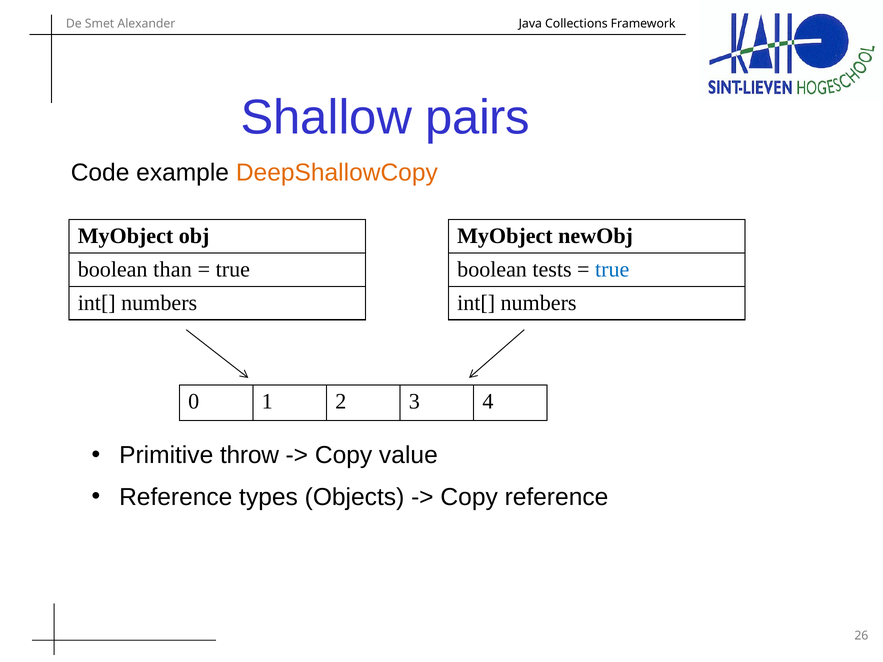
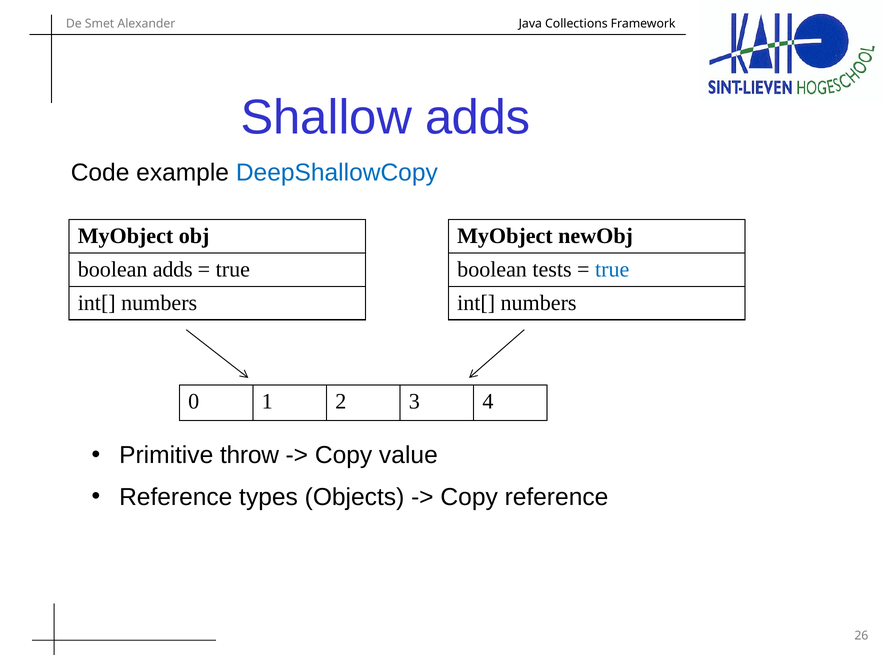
Shallow pairs: pairs -> adds (478, 117)
DeepShallowCopy colour: orange -> blue (337, 173)
boolean than: than -> adds (173, 270)
